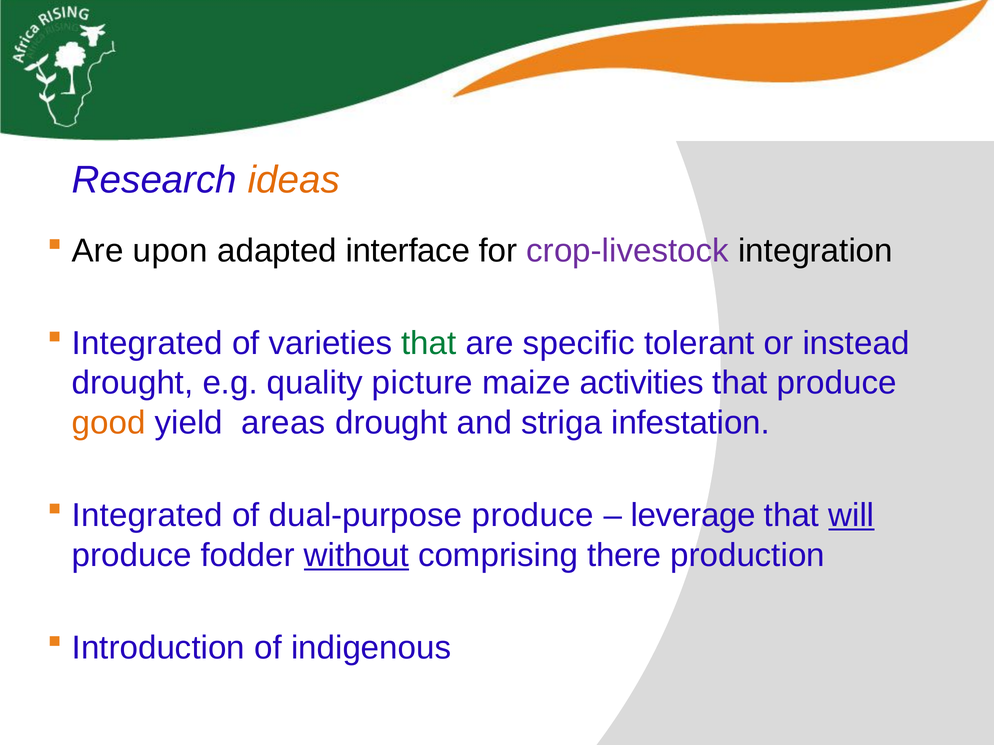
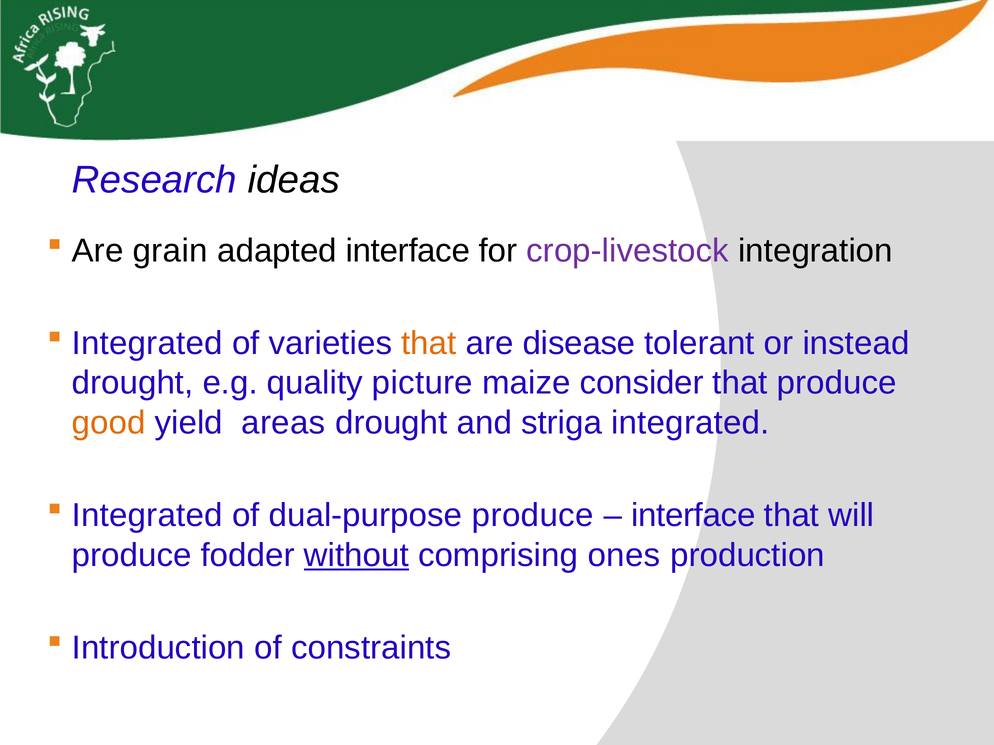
ideas colour: orange -> black (294, 180)
upon: upon -> grain (170, 251)
that colour: green -> orange (429, 343)
specific: specific -> disease (579, 343)
activities: activities -> consider (642, 383)
striga infestation: infestation -> integrated (690, 423)
leverage: leverage -> interface (693, 516)
will underline: present -> none (851, 516)
there: there -> ones (624, 556)
indigenous: indigenous -> constraints (371, 648)
